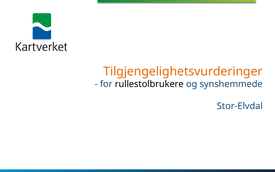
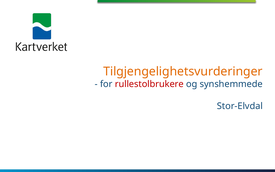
rullestolbrukere colour: black -> red (149, 84)
